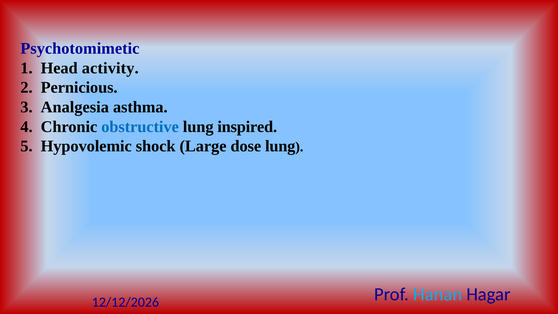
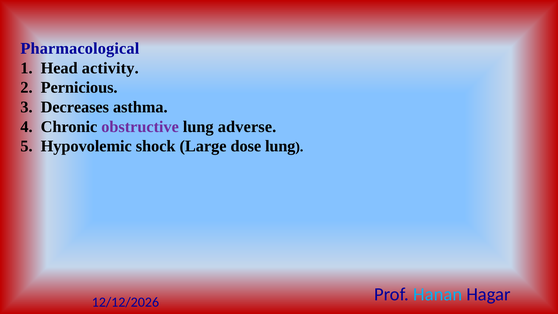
Psychotomimetic: Psychotomimetic -> Pharmacological (80, 48)
Analgesia: Analgesia -> Decreases (75, 107)
obstructive colour: blue -> purple (140, 127)
inspired: inspired -> adverse (247, 127)
